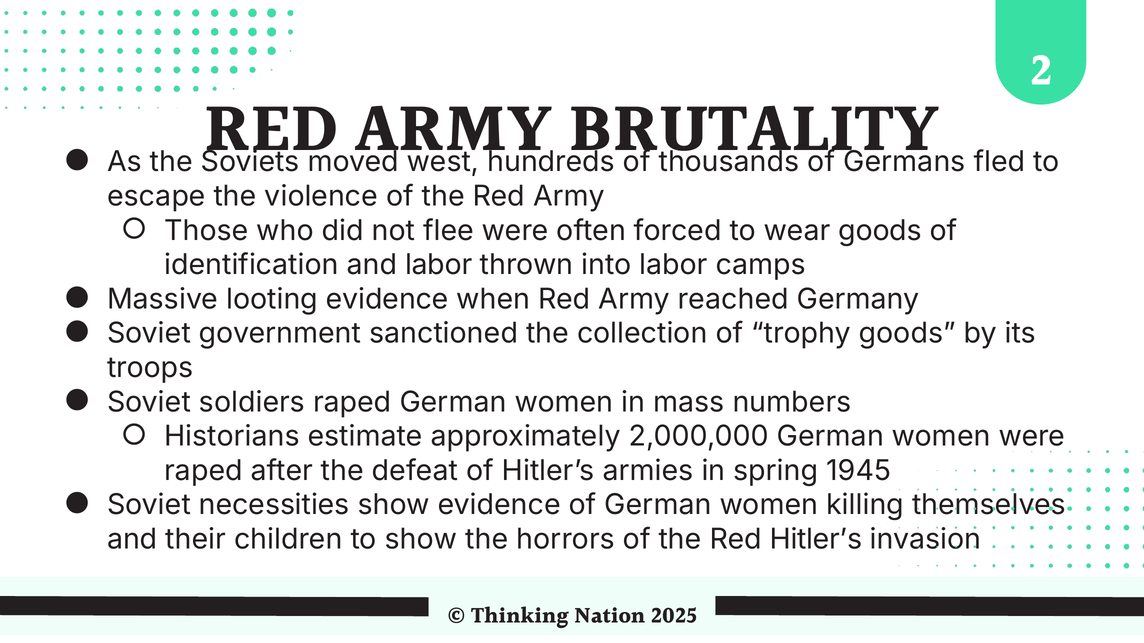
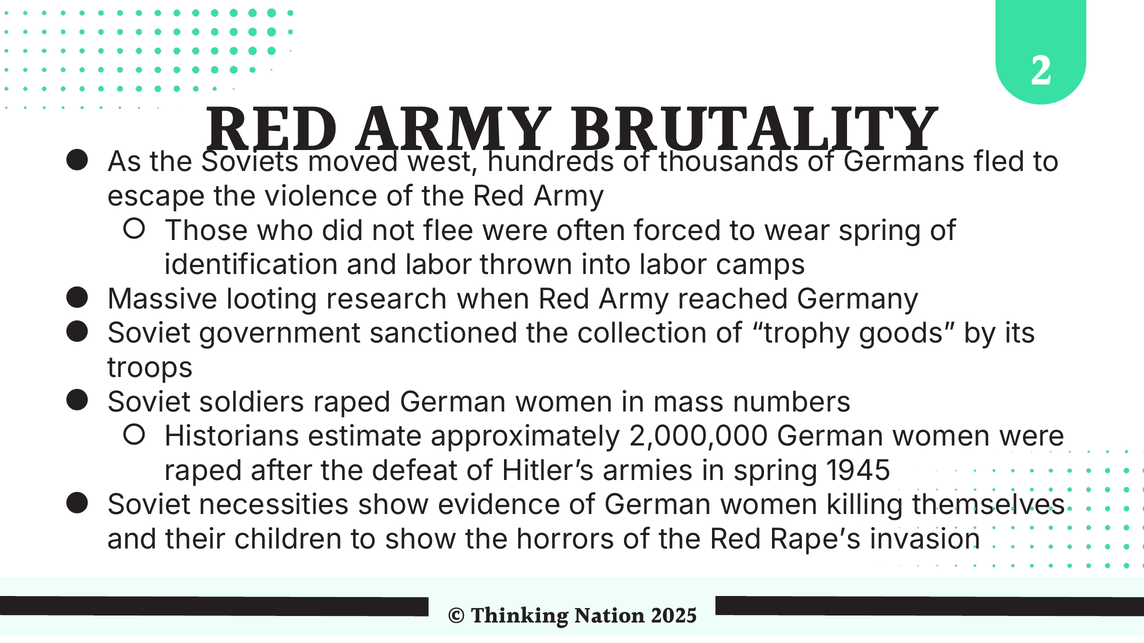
wear goods: goods -> spring (880, 231)
looting evidence: evidence -> research (387, 299)
Red Hitler’s: Hitler’s -> Rape’s (816, 540)
